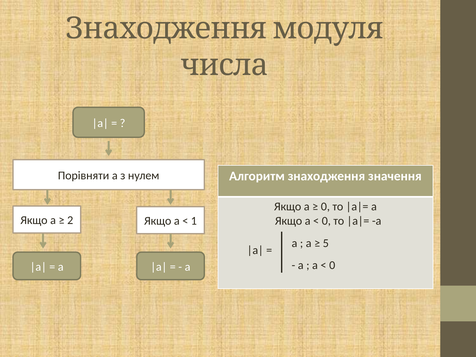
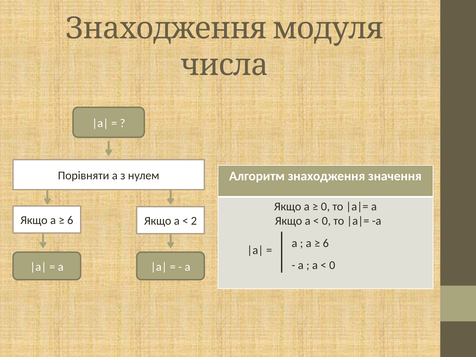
2: 2 -> 6 (70, 220)
1: 1 -> 2 (194, 221)
5: 5 -> 6 (326, 243)
